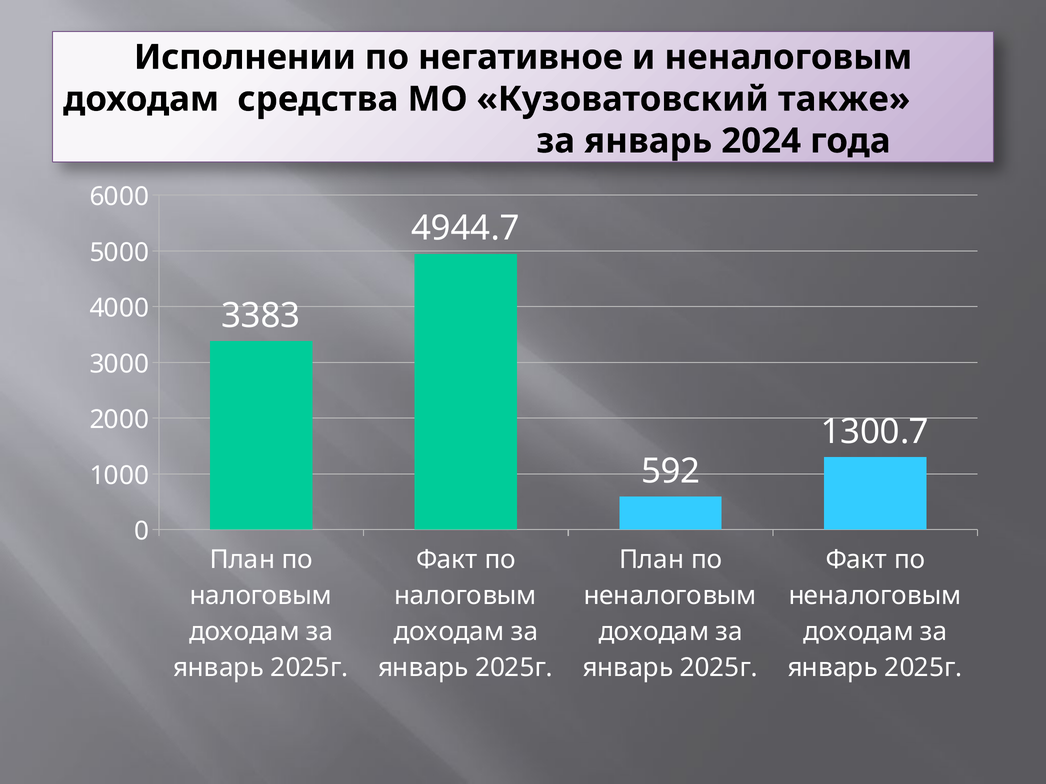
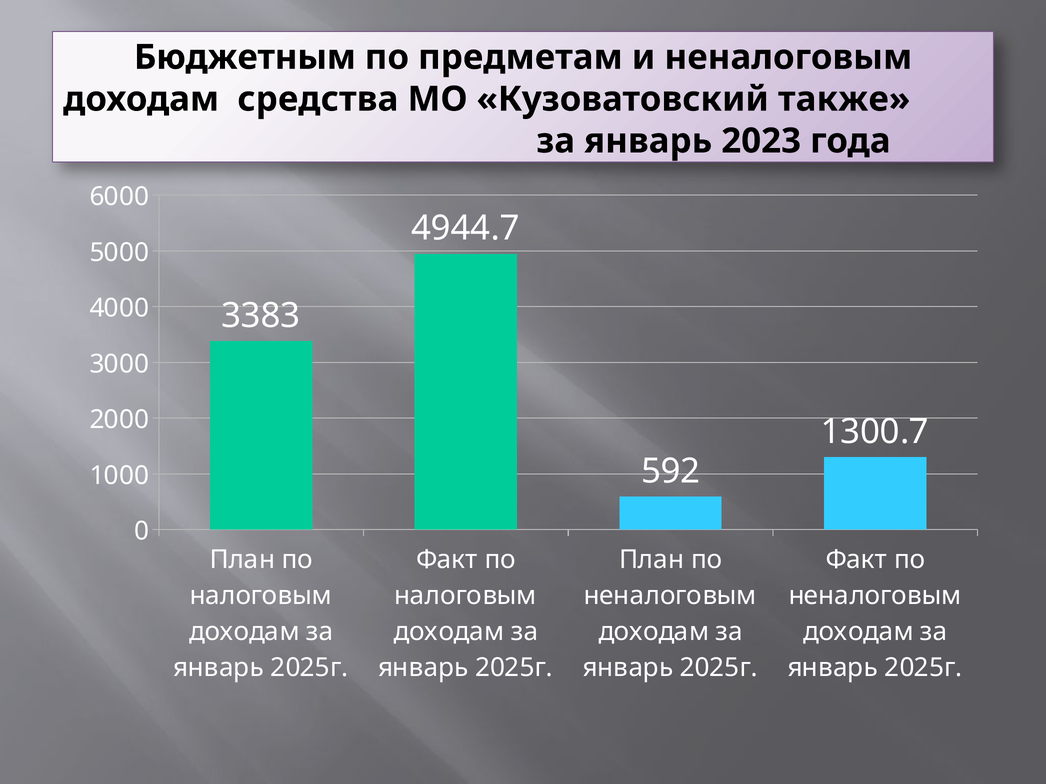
Исполнении: Исполнении -> Бюджетным (245, 57)
негативное: негативное -> предметам (520, 57)
2024: 2024 -> 2023 (761, 141)
